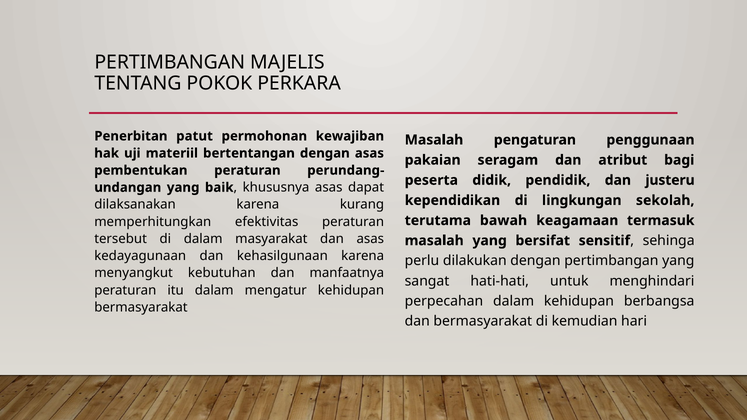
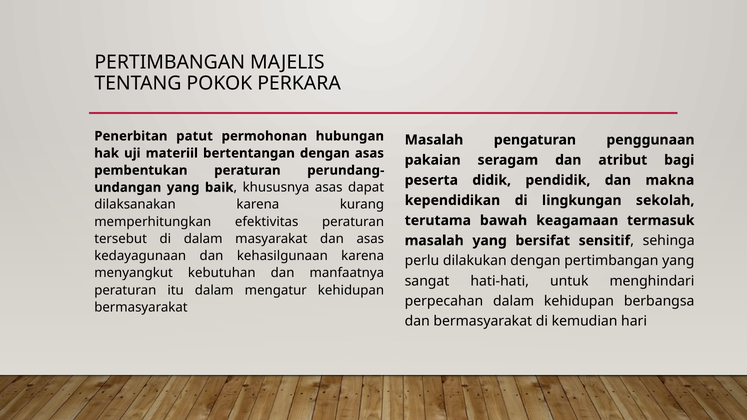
kewajiban: kewajiban -> hubungan (350, 136)
justeru: justeru -> makna (670, 180)
